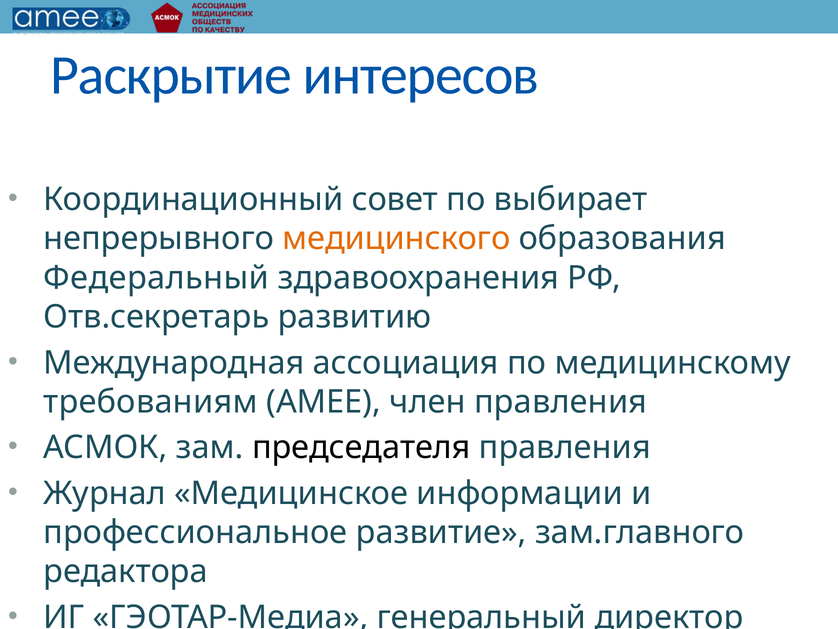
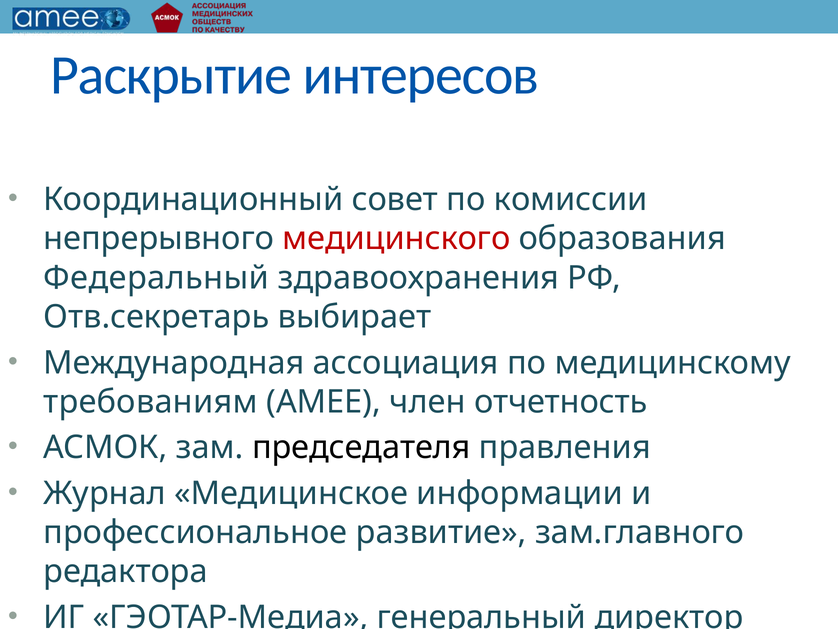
выбирает: выбирает -> комиссии (571, 199)
медицинского colour: orange -> red (396, 239)
развитию: развитию -> выбирает (354, 317)
член правления: правления -> отчетность (561, 402)
